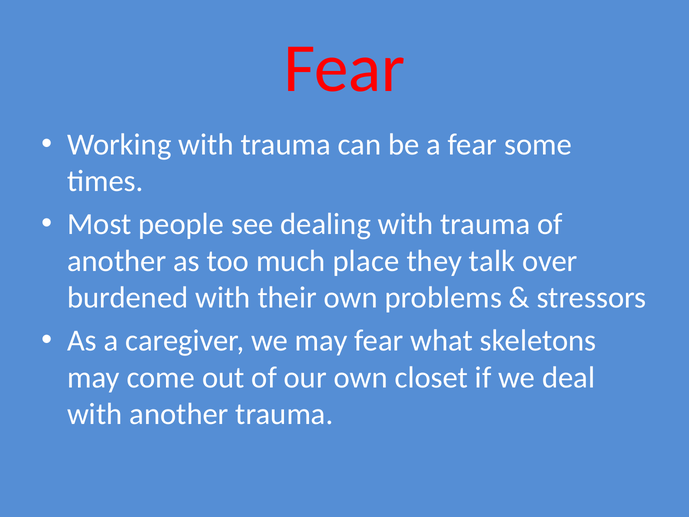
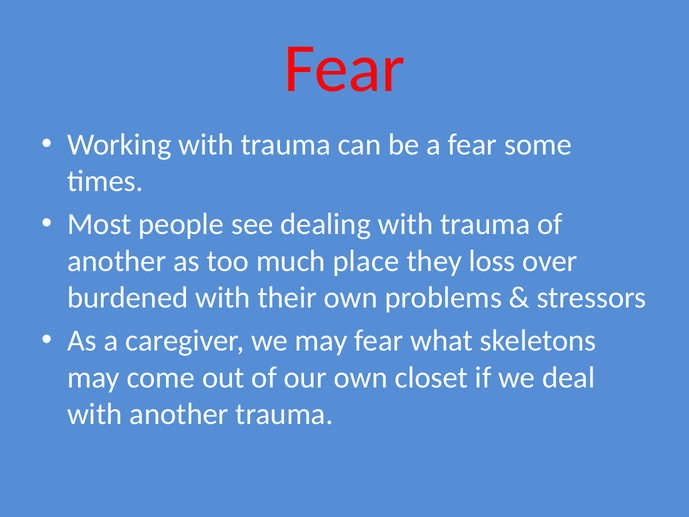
talk: talk -> loss (492, 261)
